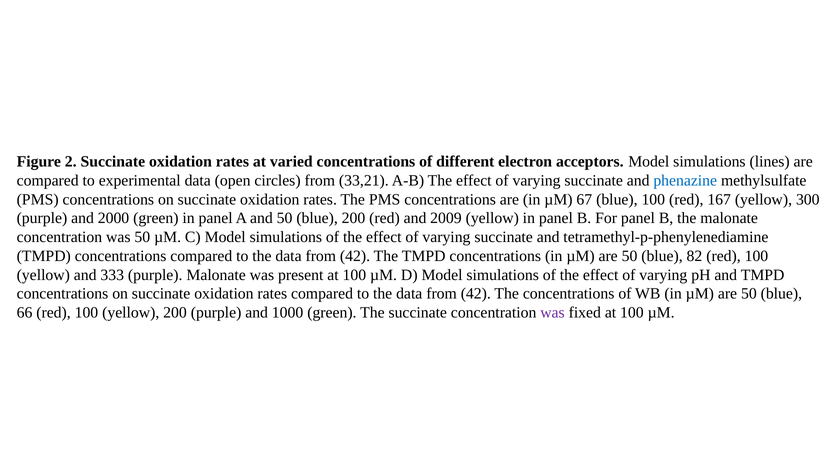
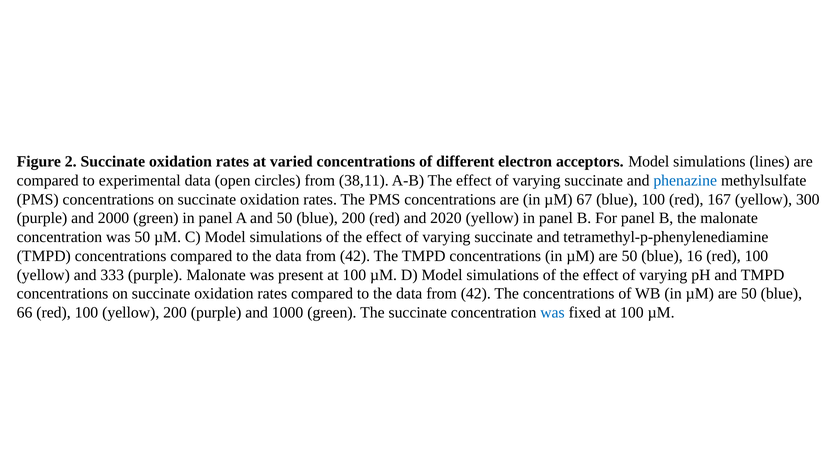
33,21: 33,21 -> 38,11 (364, 180)
2009: 2009 -> 2020 (446, 218)
82: 82 -> 16 (694, 256)
was colour: purple -> blue (552, 313)
